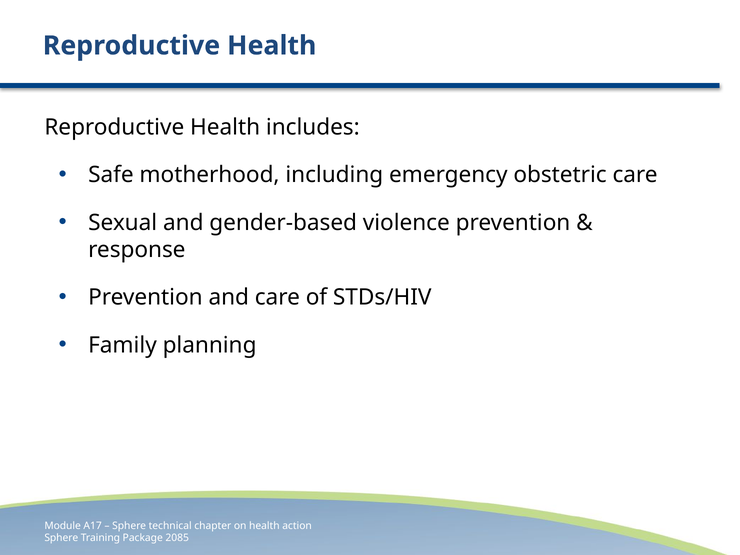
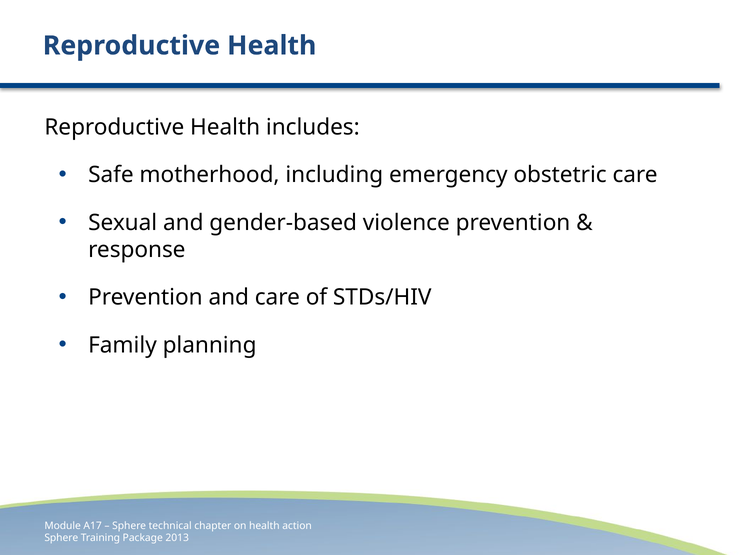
2085: 2085 -> 2013 (177, 538)
